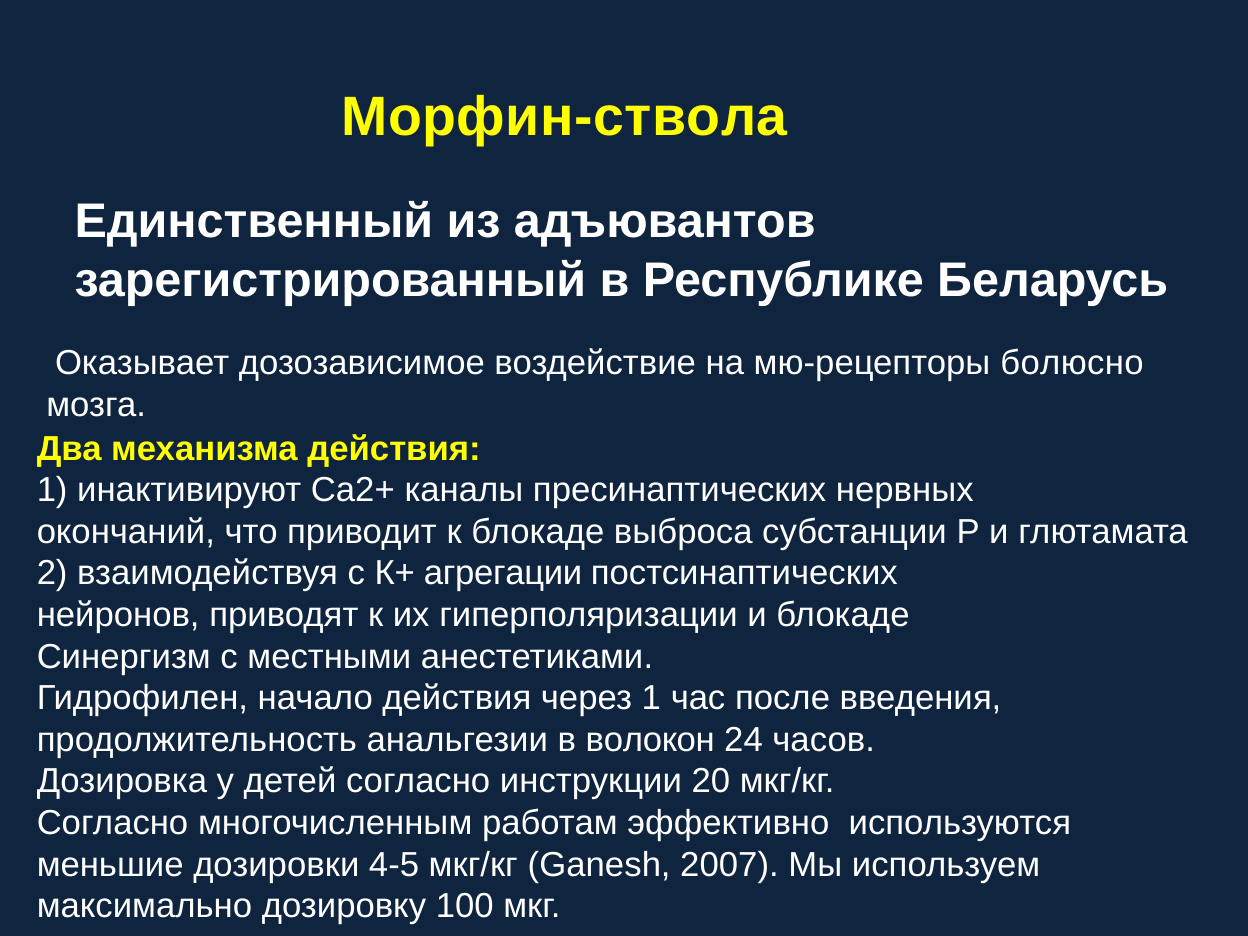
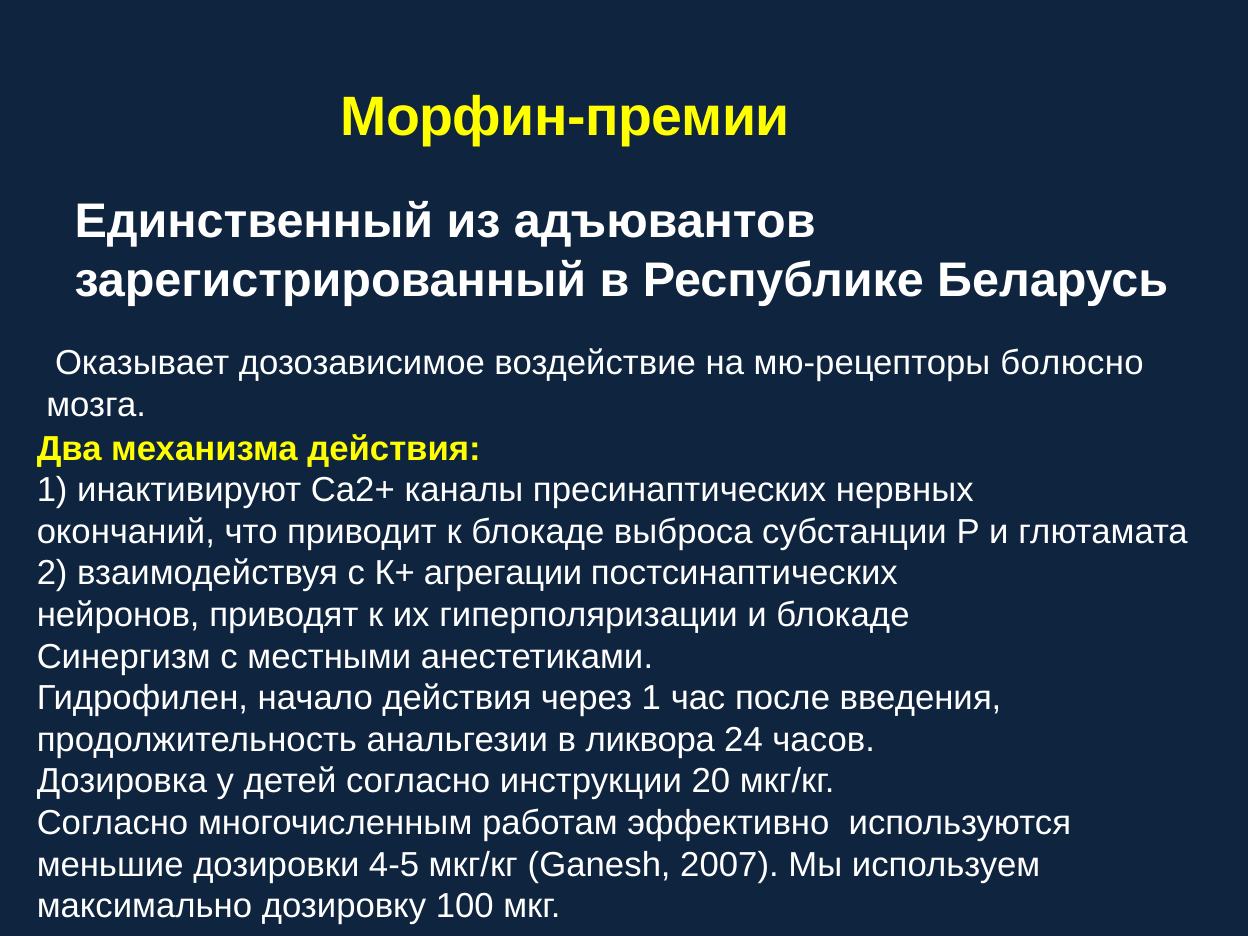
Морфин-ствола: Морфин-ствола -> Морфин-премии (565, 117)
волокон: волокон -> ликвора (650, 740)
